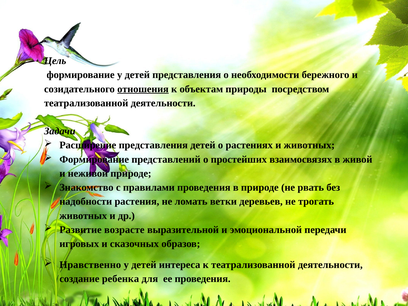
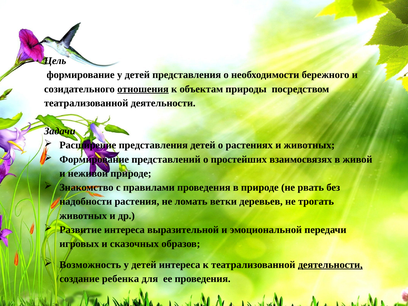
Развитие возрасте: возрасте -> интереса (124, 230)
Нравственно: Нравственно -> Возможность (90, 265)
деятельности underline: none -> present (330, 265)
